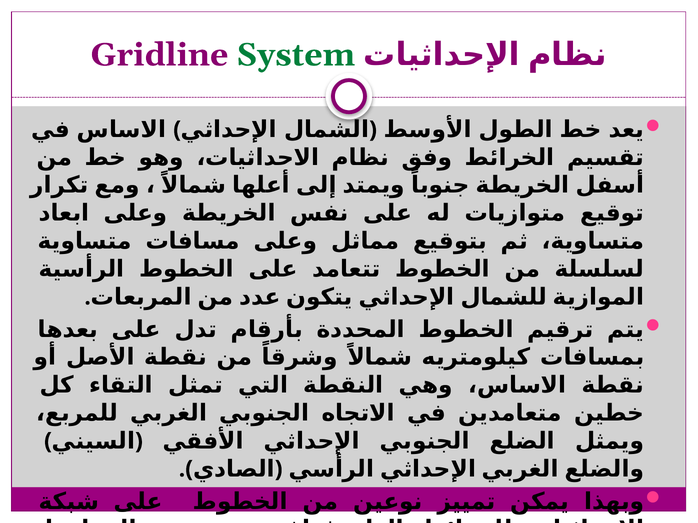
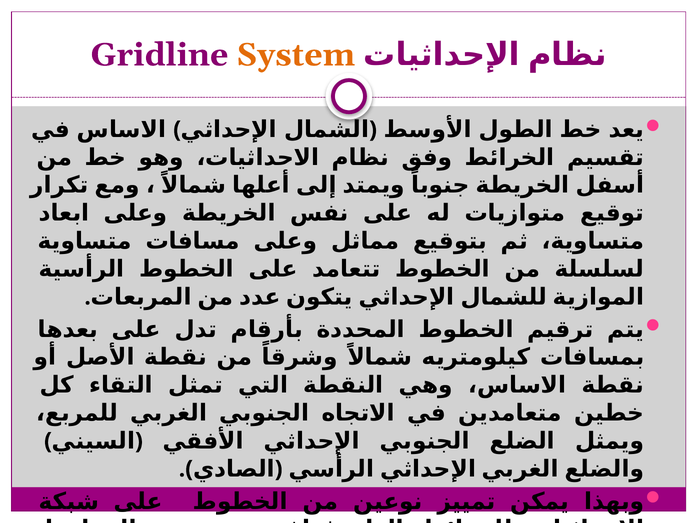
System colour: green -> orange (296, 55)
